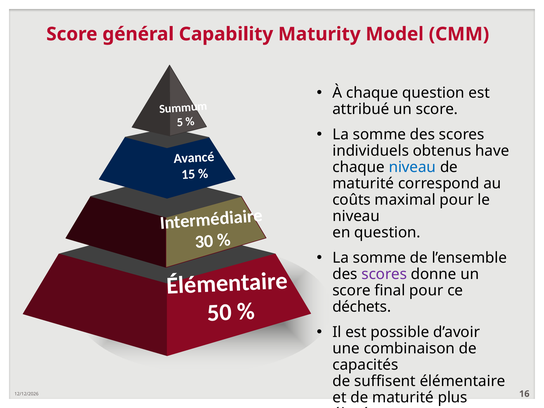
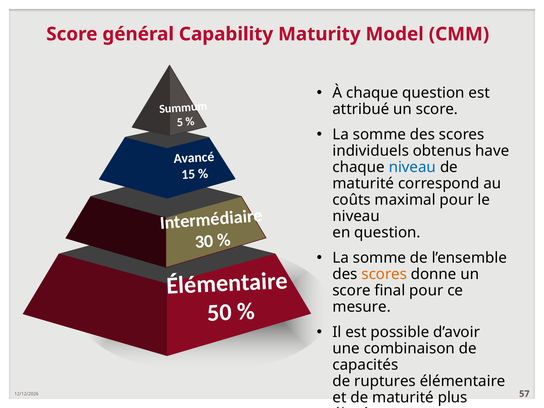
scores colour: purple -> orange (384, 274)
déchets: déchets -> mesure (362, 307)
suffisent: suffisent -> ruptures (385, 381)
16: 16 -> 57 (524, 394)
